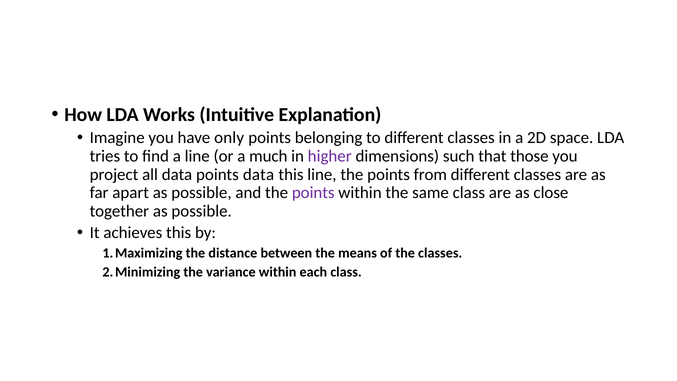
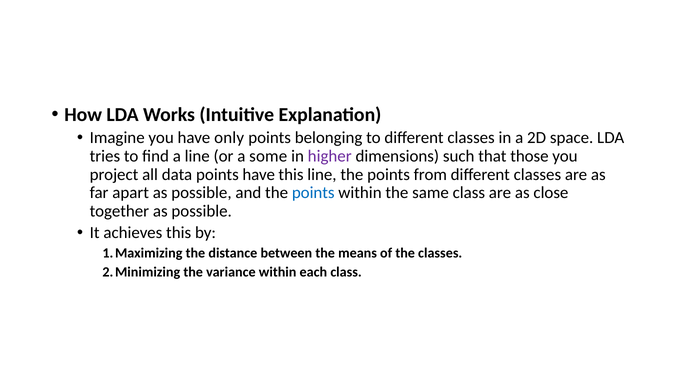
much: much -> some (268, 156)
points data: data -> have (259, 174)
points colour: purple -> blue (313, 193)
